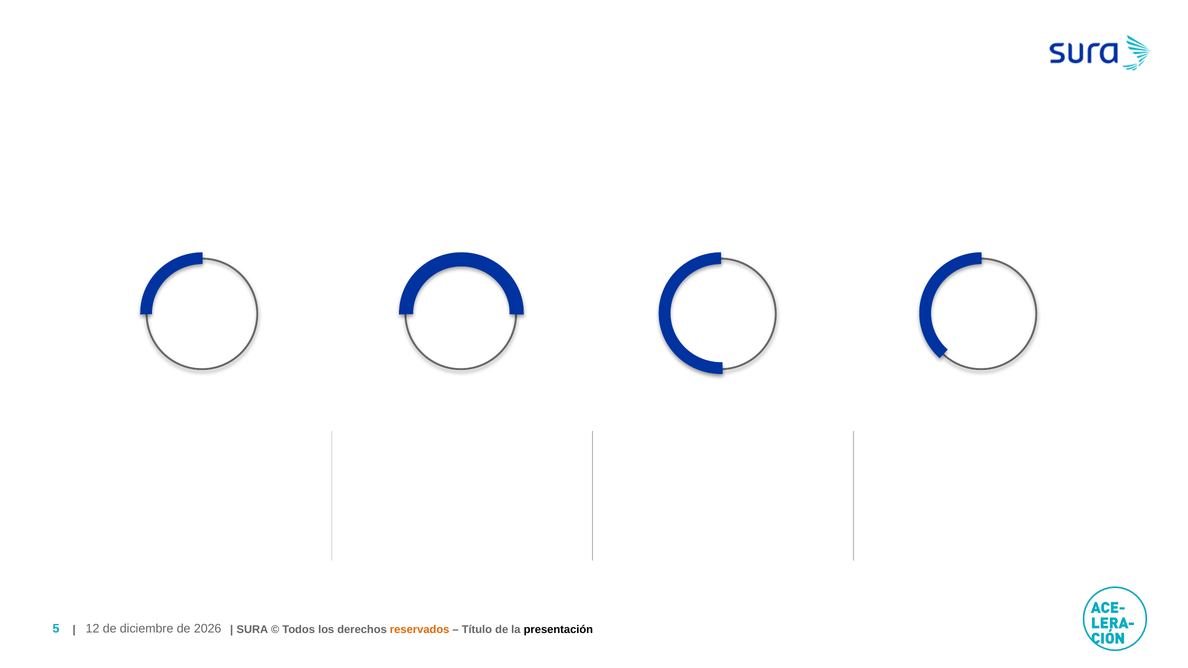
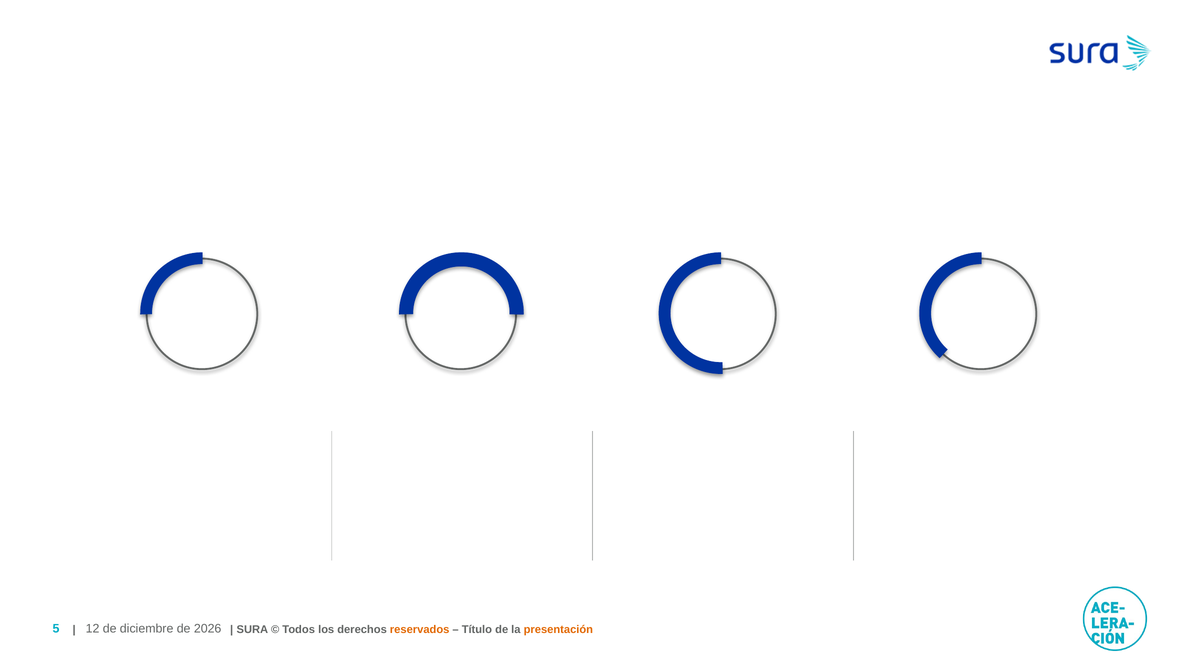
presentación colour: black -> orange (558, 630)
